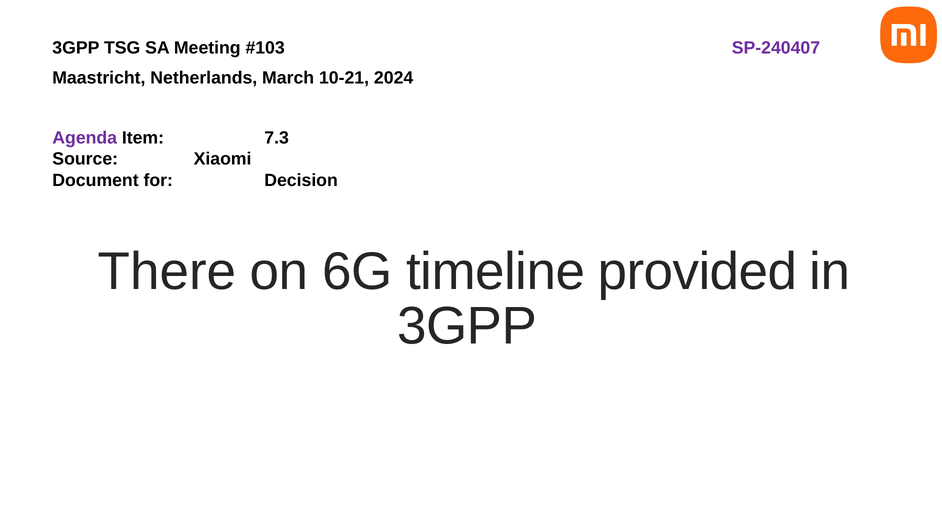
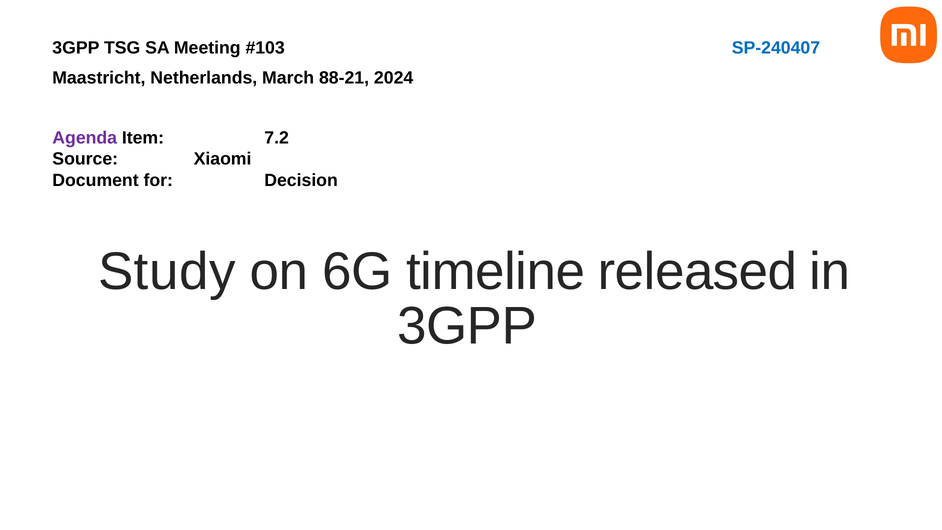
SP-240407 colour: purple -> blue (776, 48)
10-21: 10-21 -> 88-21 (344, 78)
7.3: 7.3 -> 7.2 (277, 138)
There: There -> Study (167, 272)
provided: provided -> released (698, 272)
